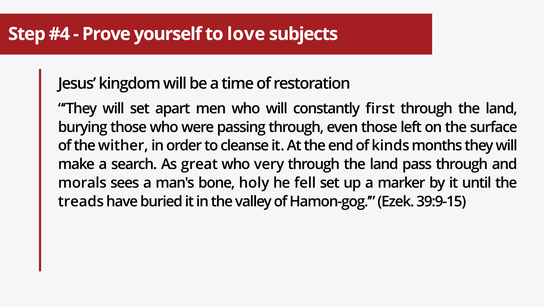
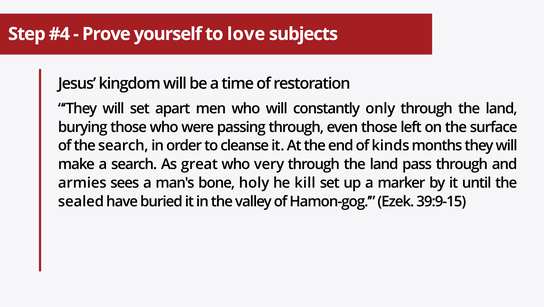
first: first -> only (380, 108)
the wither: wither -> search (123, 146)
morals: morals -> armies (82, 183)
fell: fell -> kill (305, 183)
treads: treads -> sealed (81, 201)
